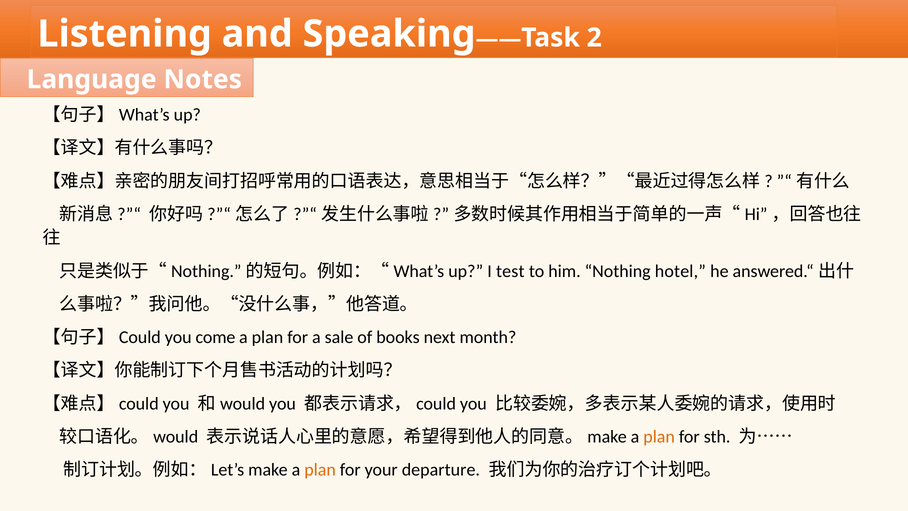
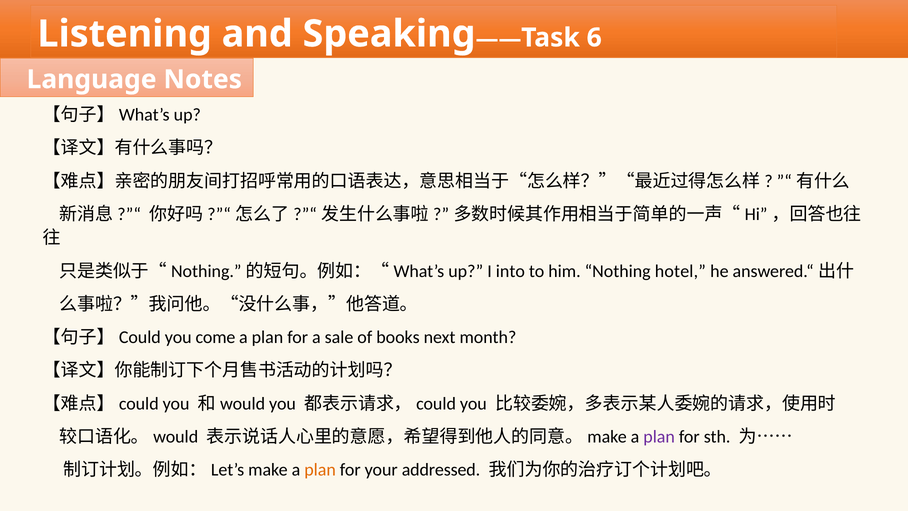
2: 2 -> 6 (594, 38)
test: test -> into (510, 271)
plan colour: orange -> purple (659, 437)
departure: departure -> addressed (441, 470)
